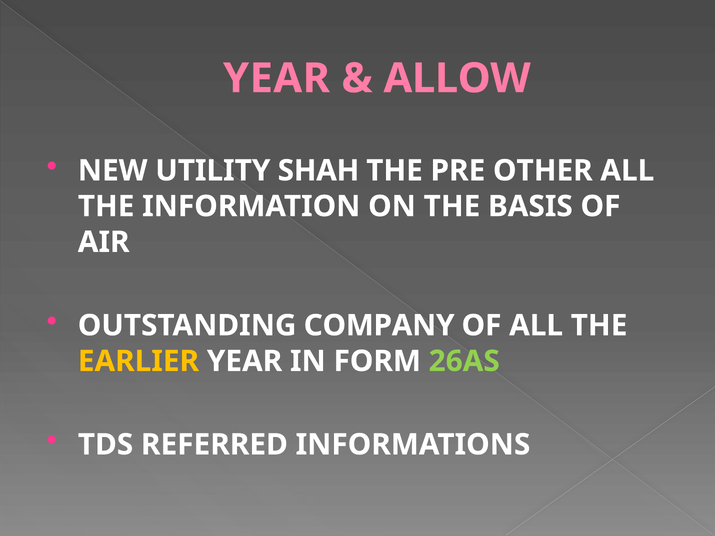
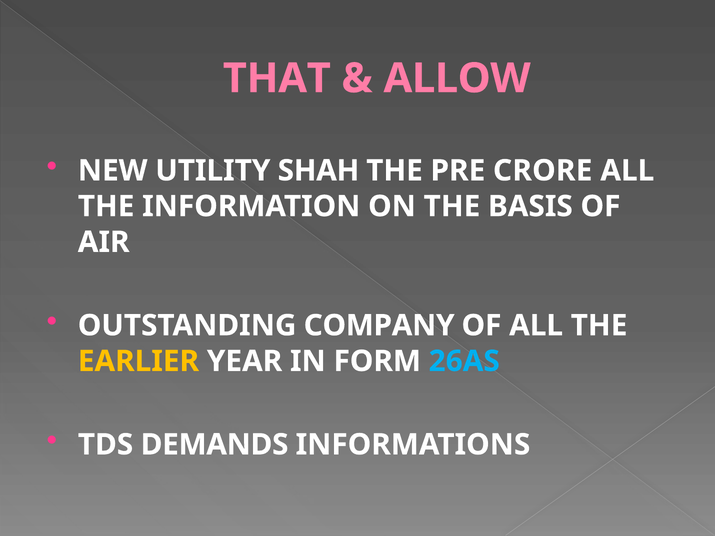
YEAR: YEAR -> THAT (277, 79)
OTHER: OTHER -> CRORE (543, 171)
26AS colour: light green -> light blue (464, 361)
REFERRED: REFERRED -> DEMANDS (215, 445)
